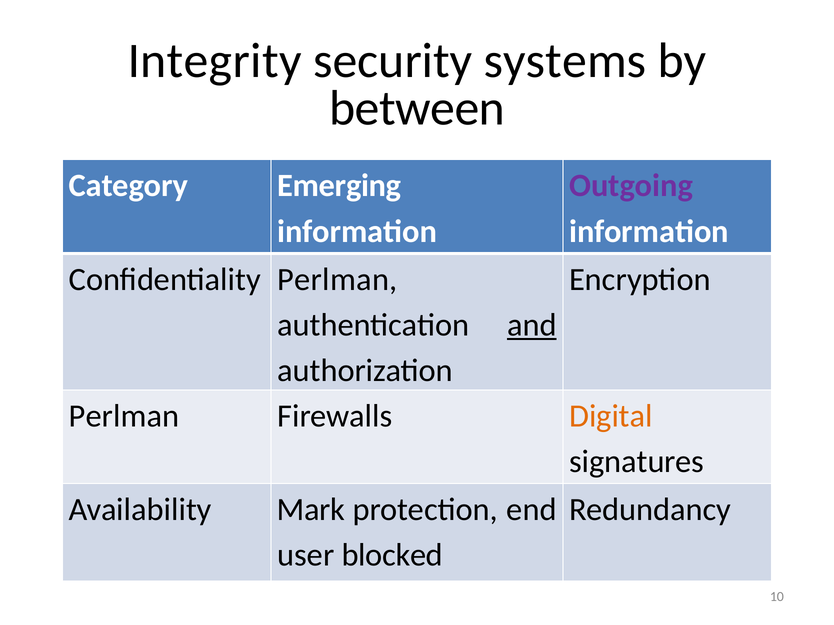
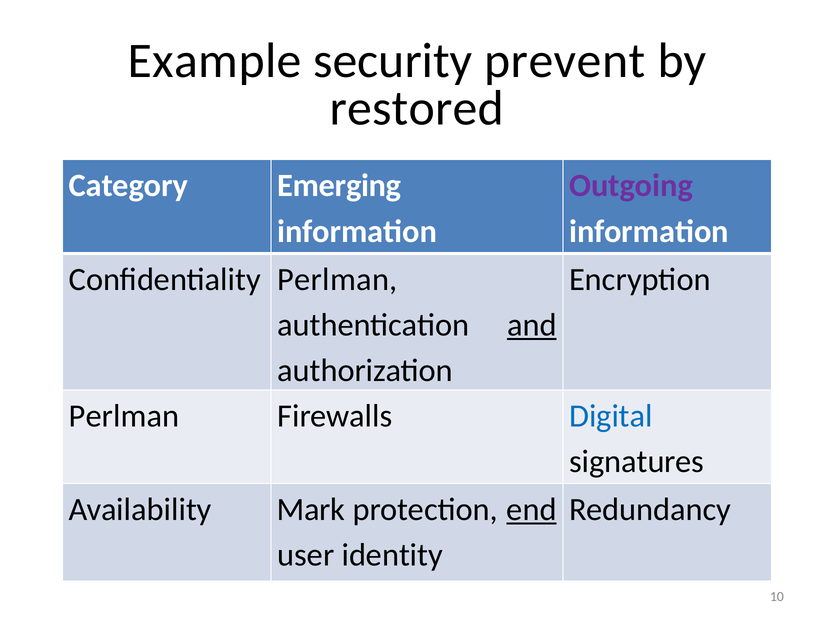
Integrity: Integrity -> Example (215, 61)
systems: systems -> prevent (565, 61)
between: between -> restored (417, 109)
Digital colour: orange -> blue (611, 416)
end underline: none -> present (531, 510)
blocked: blocked -> identity (392, 556)
